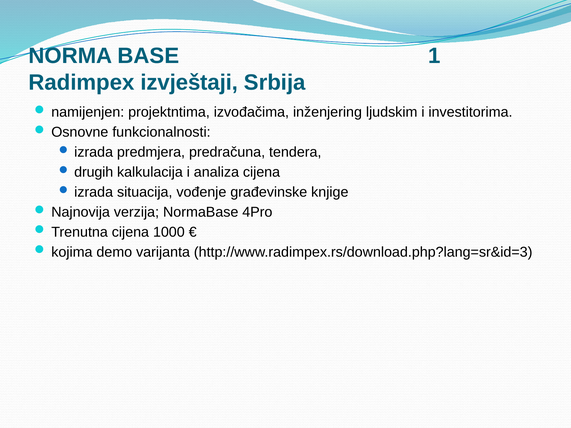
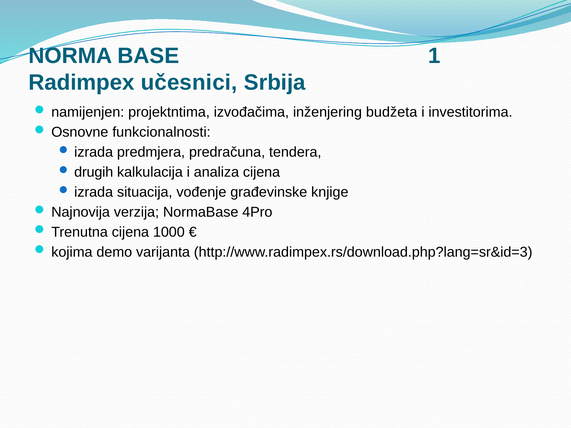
izvještaji: izvještaji -> učesnici (189, 82)
ljudskim: ljudskim -> budžeta (392, 112)
